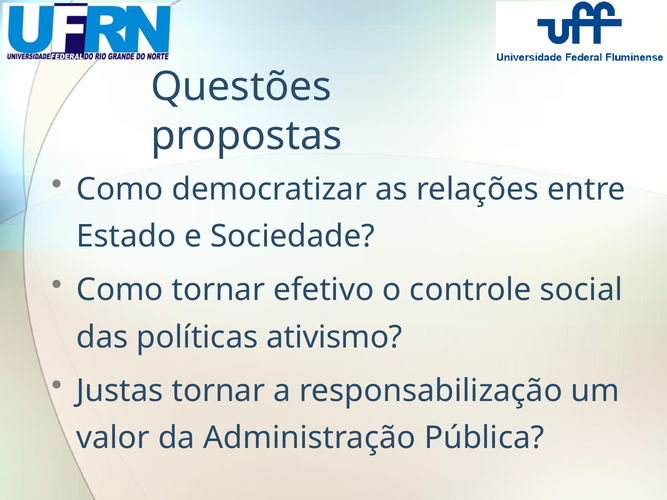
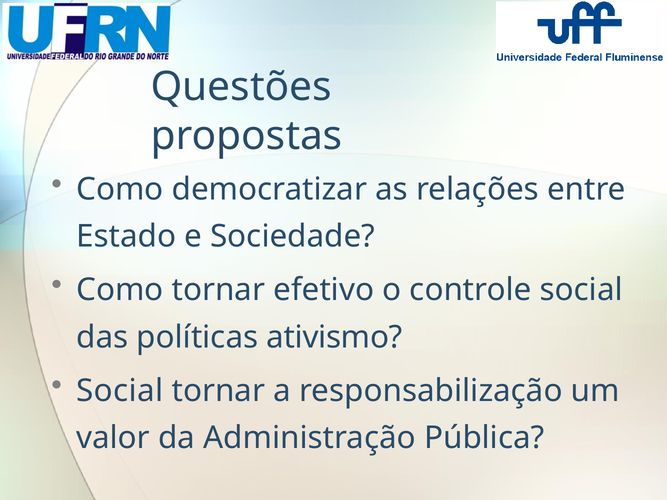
Justas: Justas -> Social (120, 391)
